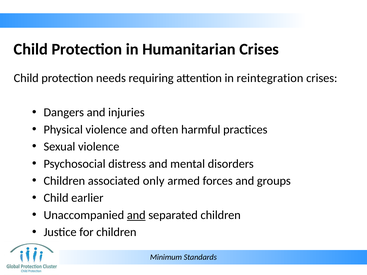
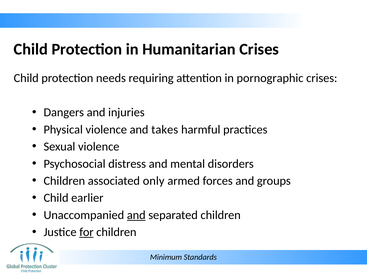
reintegration: reintegration -> pornographic (270, 78)
often: often -> takes (165, 130)
for underline: none -> present (86, 232)
